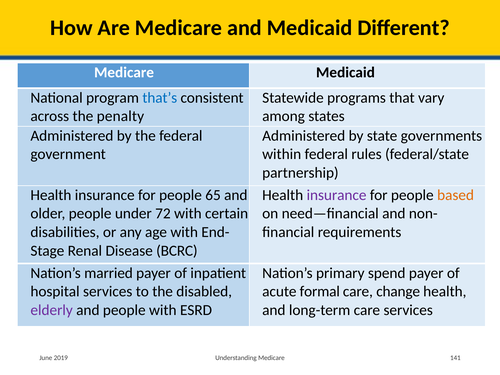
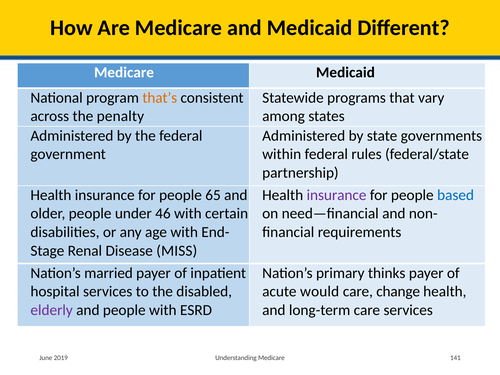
that’s colour: blue -> orange (160, 98)
based colour: orange -> blue (456, 195)
72: 72 -> 46 (163, 214)
BCRC: BCRC -> MISS (177, 251)
spend: spend -> thinks (387, 273)
formal: formal -> would (320, 292)
